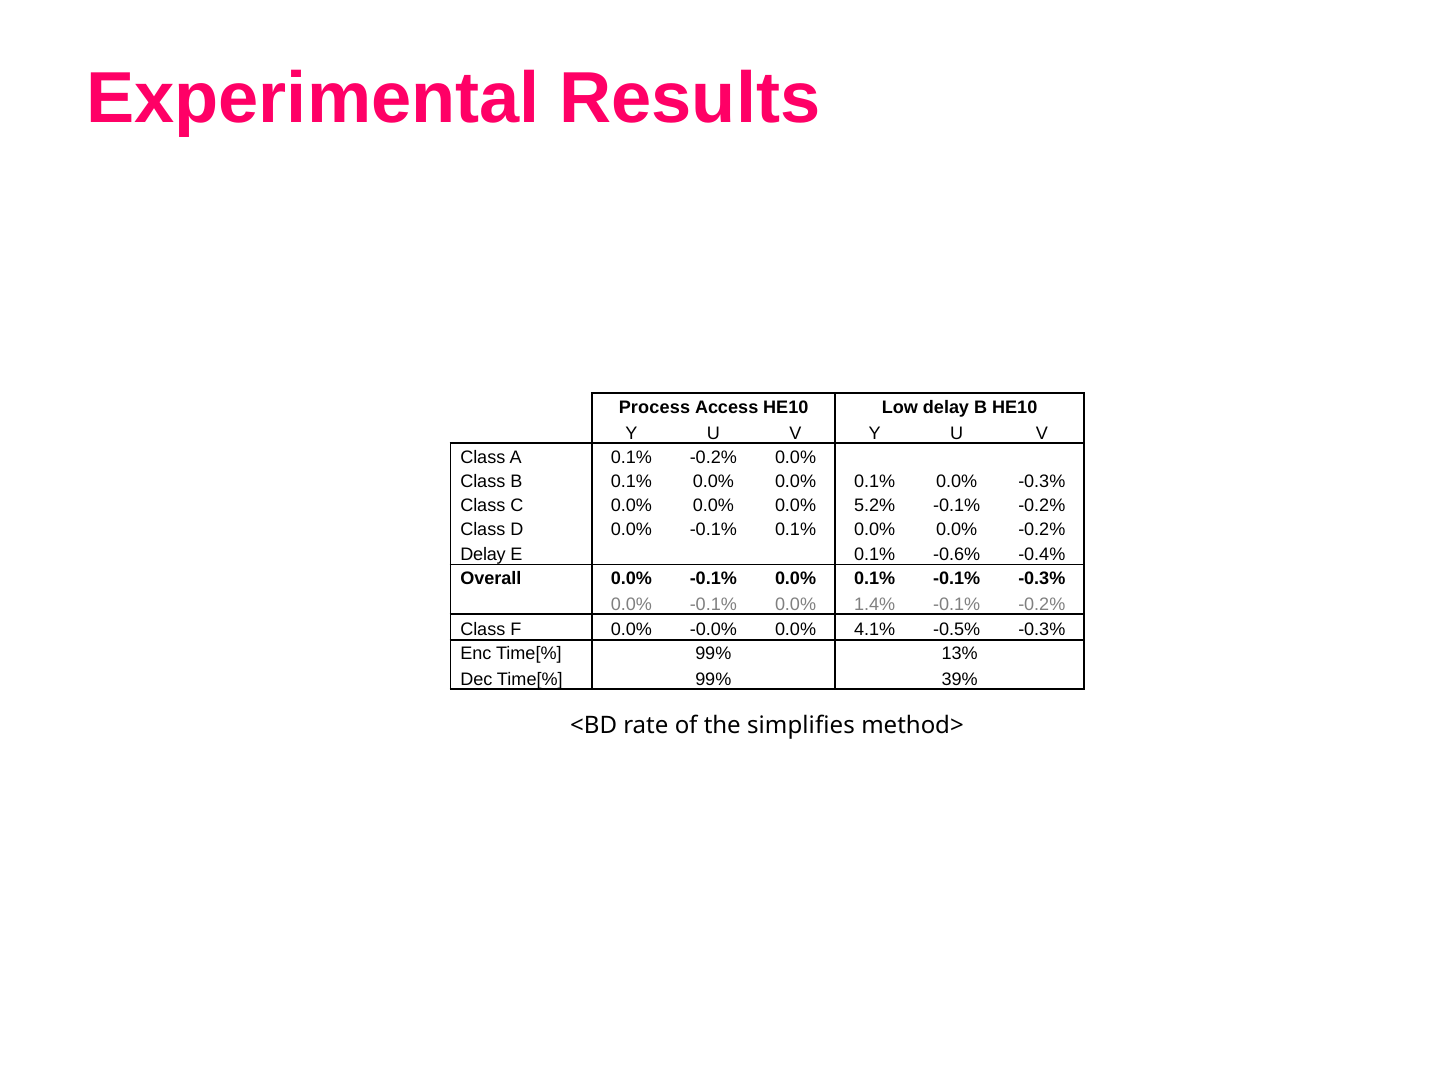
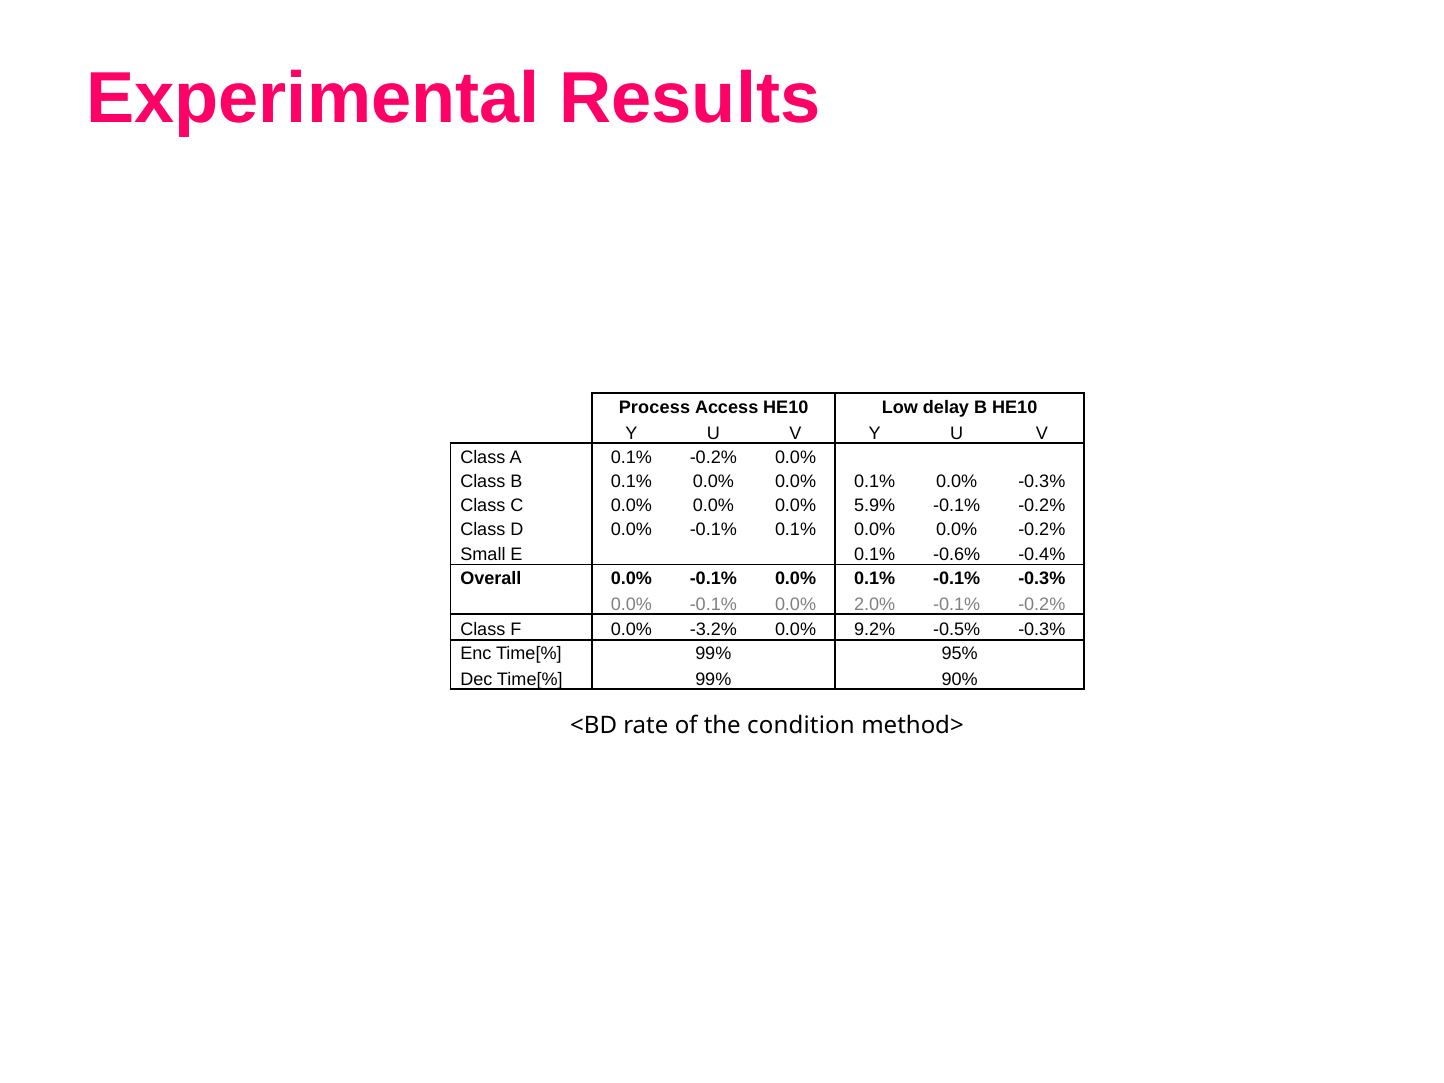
5.2%: 5.2% -> 5.9% (875, 505)
Delay: Delay -> Small (483, 555)
1.4%: 1.4% -> 2.0% (875, 604)
-0.0%: -0.0% -> -3.2% (713, 630)
4.1%: 4.1% -> 9.2% (875, 630)
13%: 13% -> 95% (960, 654)
39%: 39% -> 90% (960, 679)
simplifies: simplifies -> condition (801, 726)
